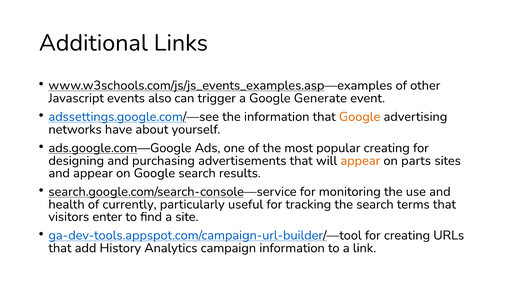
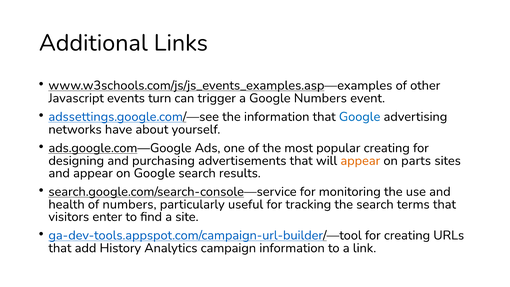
also: also -> turn (160, 98)
Google Generate: Generate -> Numbers (320, 98)
Google colour: orange -> blue (360, 117)
of currently: currently -> numbers (129, 204)
